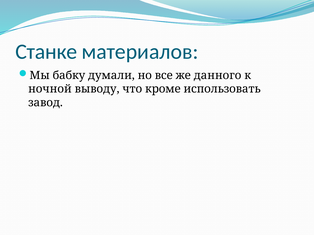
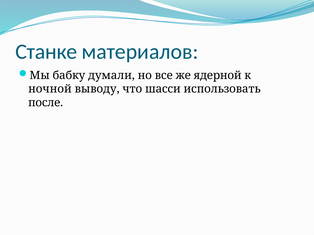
данного: данного -> ядерной (218, 76)
кроме: кроме -> шасси (163, 89)
завод: завод -> после (46, 103)
